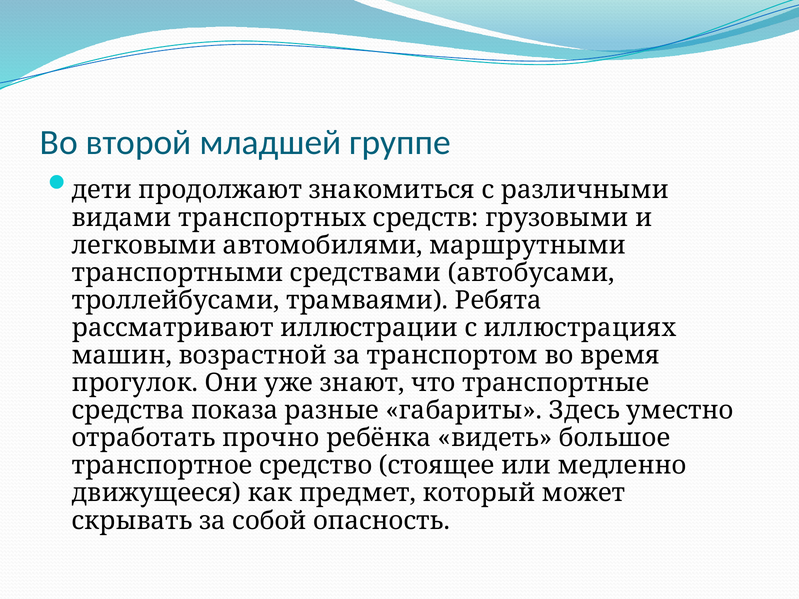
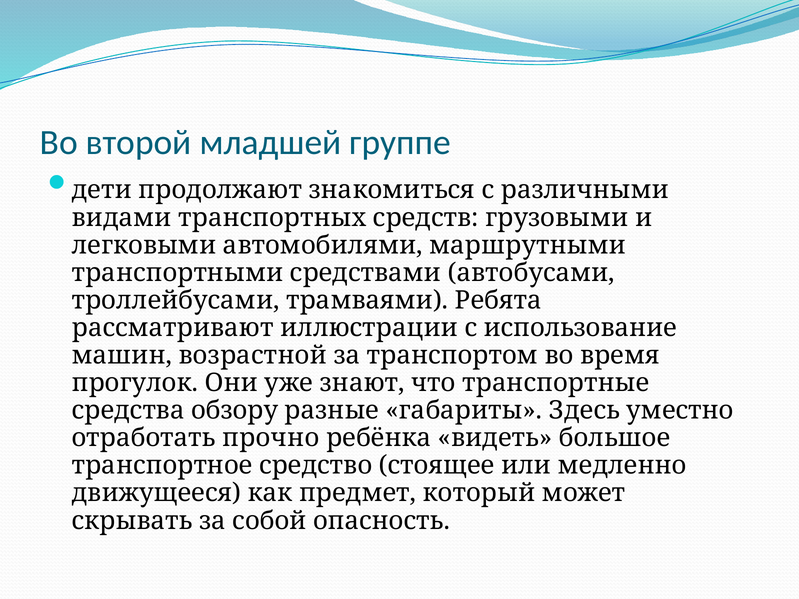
иллюстрациях: иллюстрациях -> использование (580, 328)
показа: показа -> обзору (235, 411)
